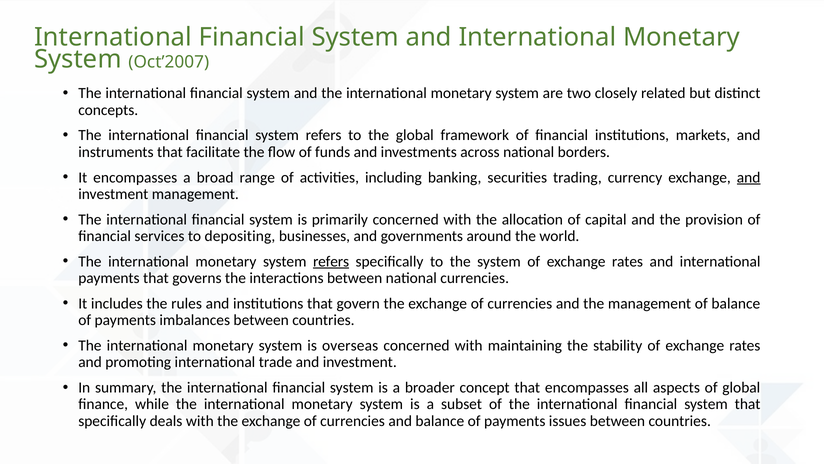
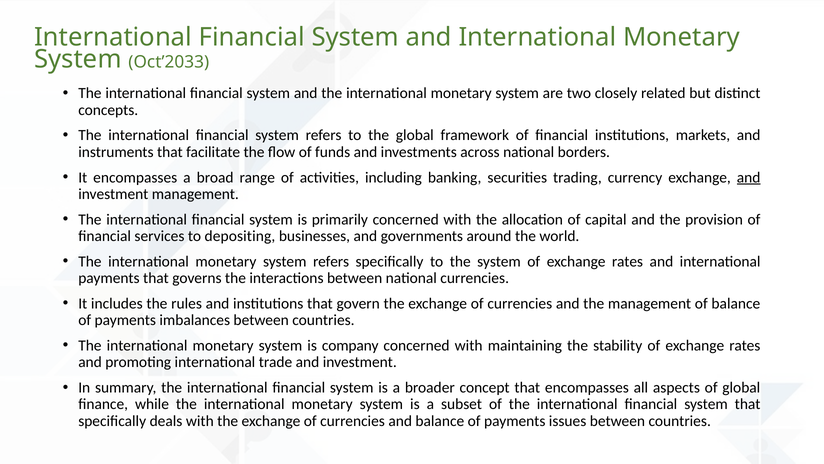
Oct’2007: Oct’2007 -> Oct’2033 (169, 62)
refers underline: present -> none (331, 261)
overseas: overseas -> company (350, 345)
